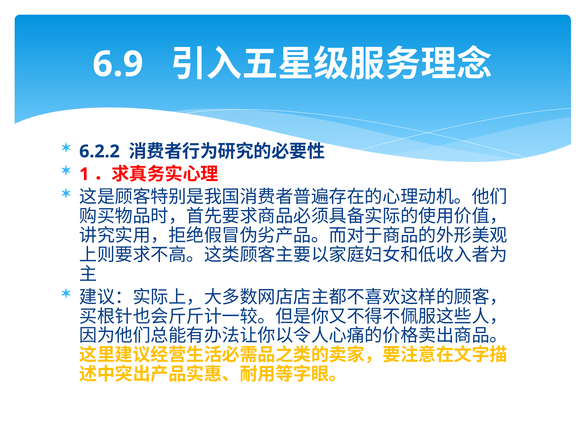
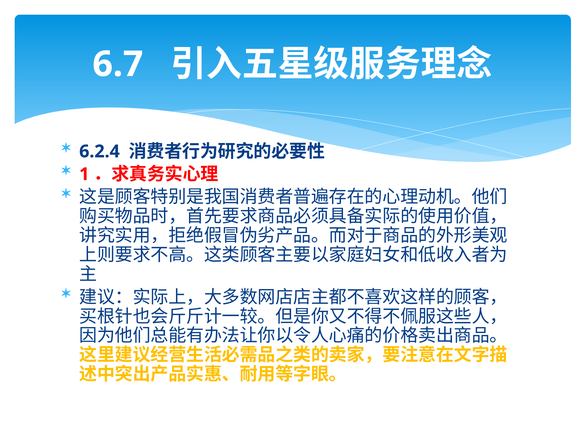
6.9: 6.9 -> 6.7 (118, 64)
6.2.2: 6.2.2 -> 6.2.4 (99, 151)
